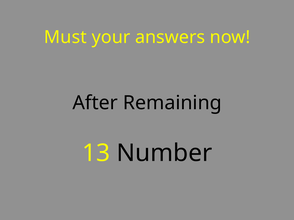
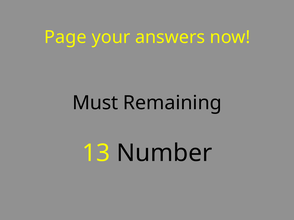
Must: Must -> Page (65, 37)
After: After -> Must (95, 103)
